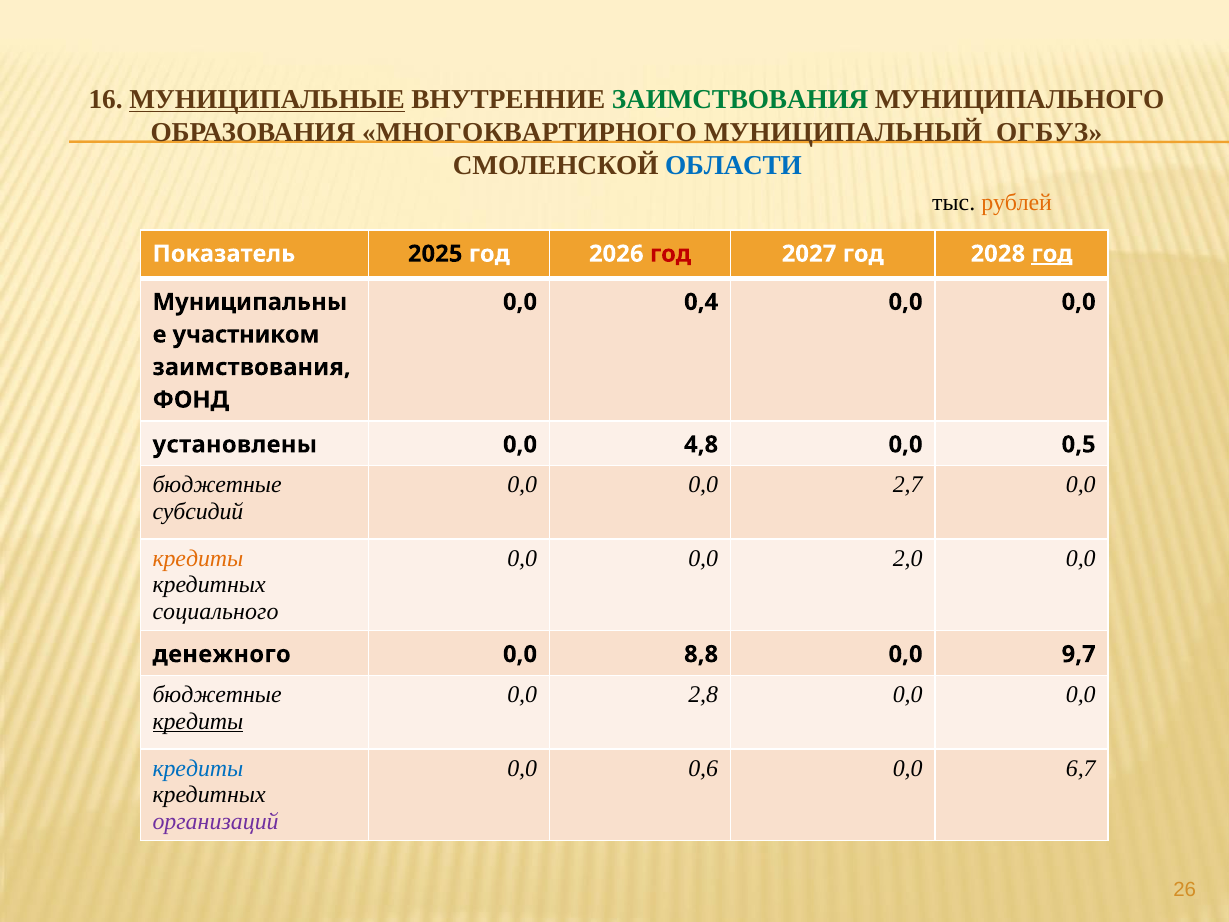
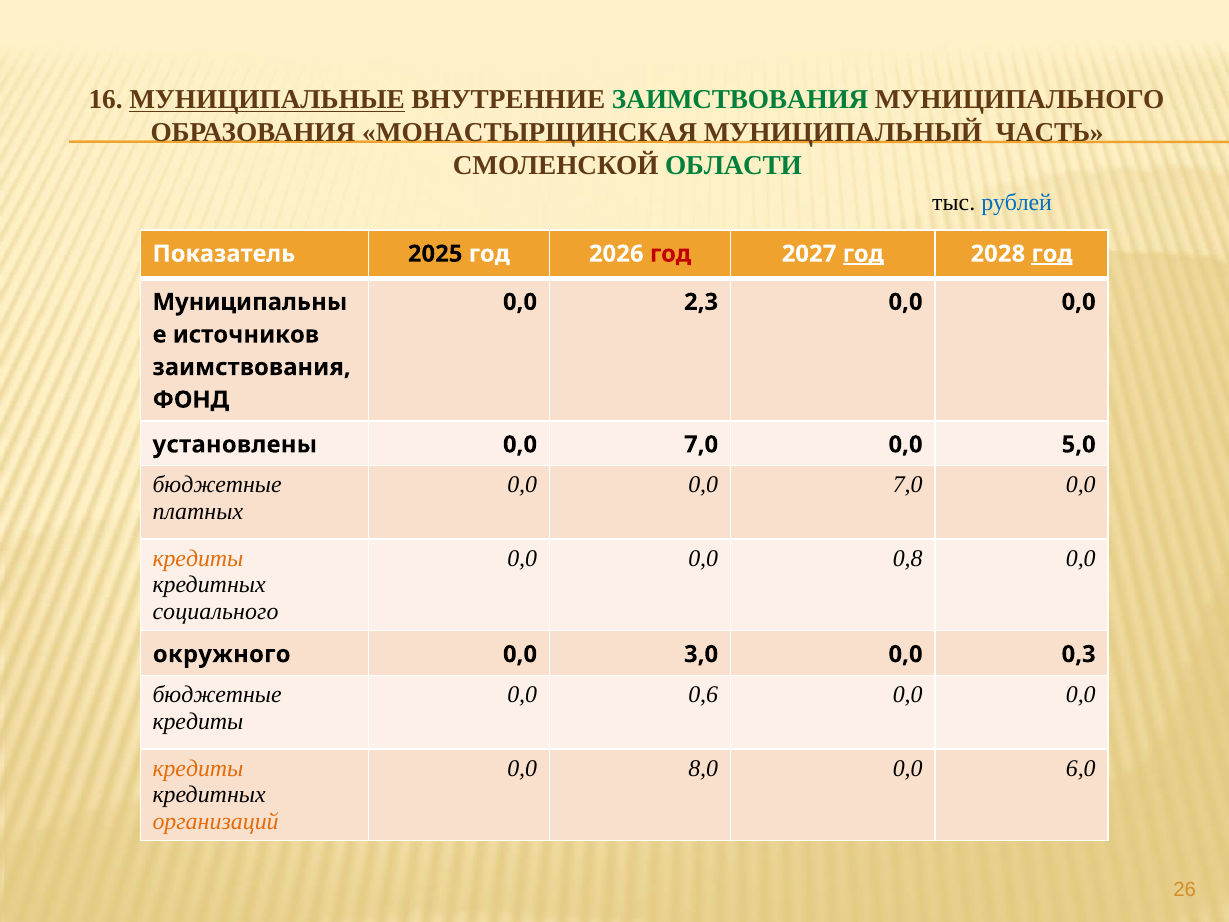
МНОГОКВАРТИРНОГО: МНОГОКВАРТИРНОГО -> МОНАСТЫРЩИНСКАЯ (530, 132)
ОГБУЗ: ОГБУЗ -> ЧАСТЬ (1049, 132)
ОБЛАСТИ colour: blue -> green (733, 165)
рублей colour: orange -> blue (1017, 202)
год underline: none -> present (863, 254)
0,4: 0,4 -> 2,3 (701, 302)
участником: участником -> источников (246, 335)
4,8: 4,8 -> 7,0 (701, 444)
0,5: 0,5 -> 5,0 (1079, 444)
0,0 0,0 2,7: 2,7 -> 7,0 (908, 485)
субсидий: субсидий -> платных (198, 511)
2,0: 2,0 -> 0,8 (908, 558)
денежного: денежного -> окружного (222, 654)
8,8: 8,8 -> 3,0 (701, 654)
9,7: 9,7 -> 0,3 (1079, 654)
2,8: 2,8 -> 0,6 (703, 695)
кредиты underline: present -> none (198, 721)
кредиты colour: blue -> orange (198, 768)
0,6: 0,6 -> 8,0 (703, 768)
6,7: 6,7 -> 6,0 (1081, 768)
организаций colour: purple -> orange (216, 821)
